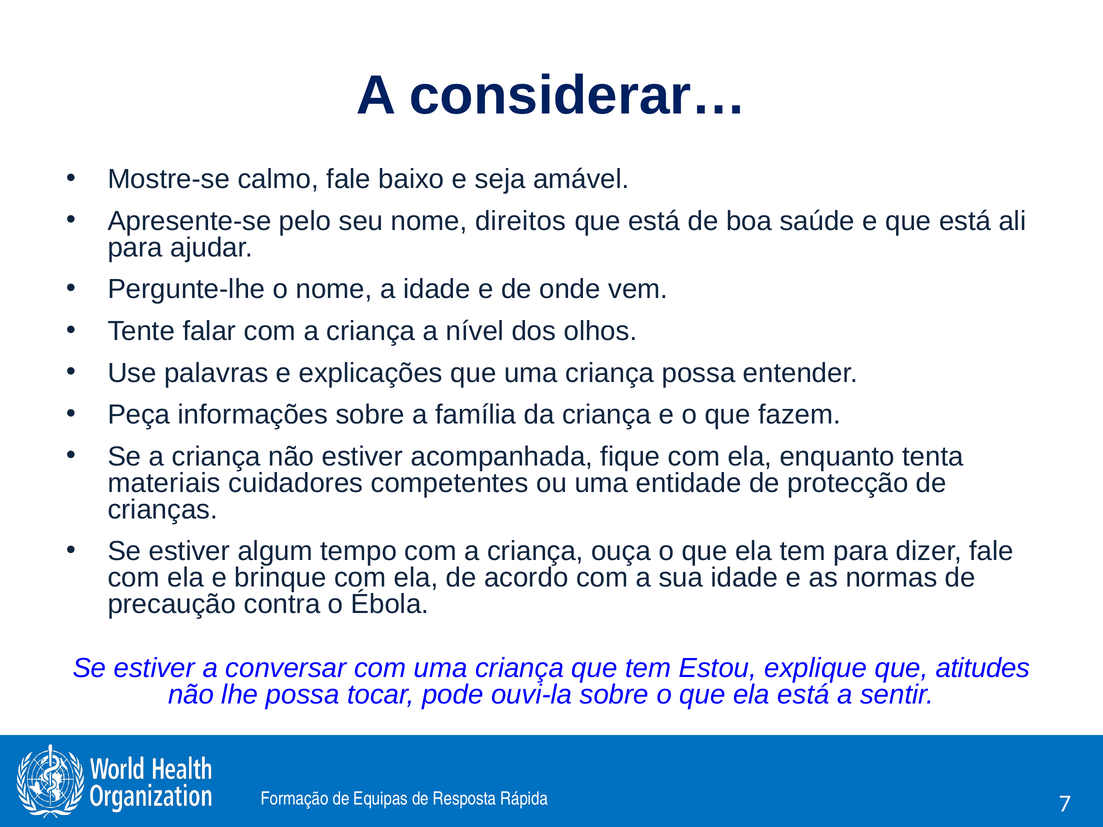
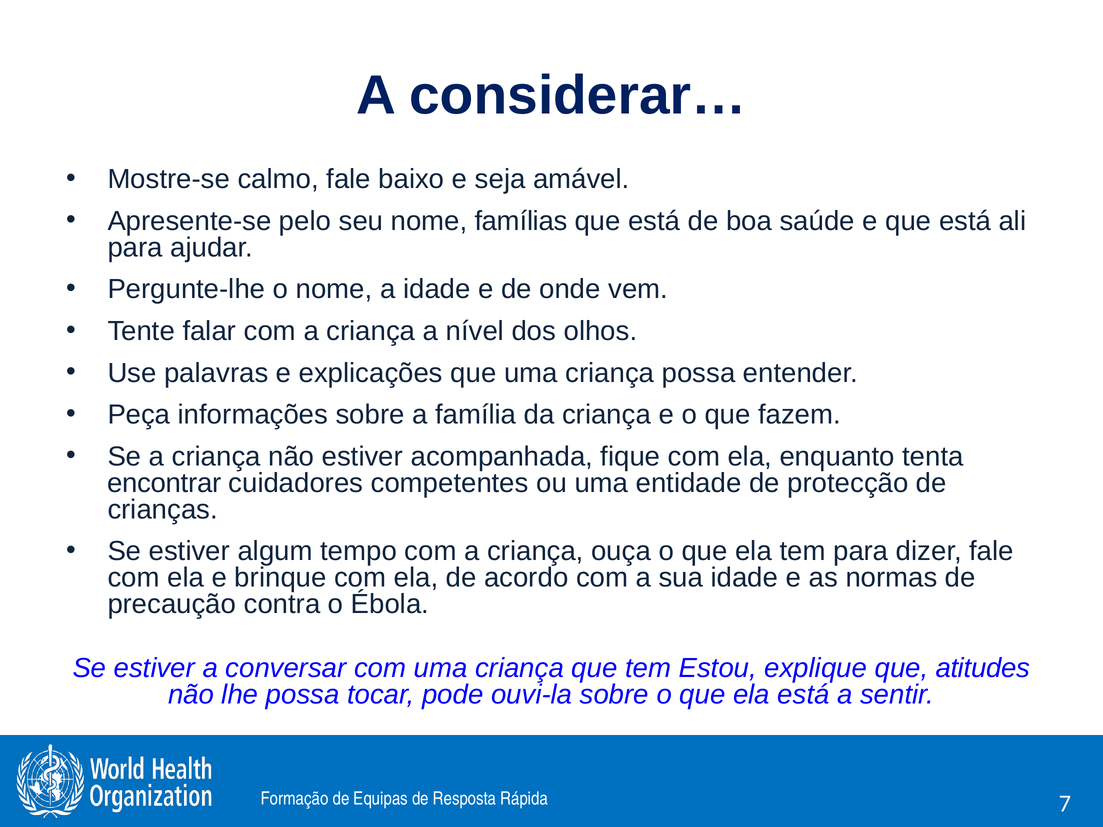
direitos: direitos -> famílias (521, 221)
materiais: materiais -> encontrar (164, 483)
